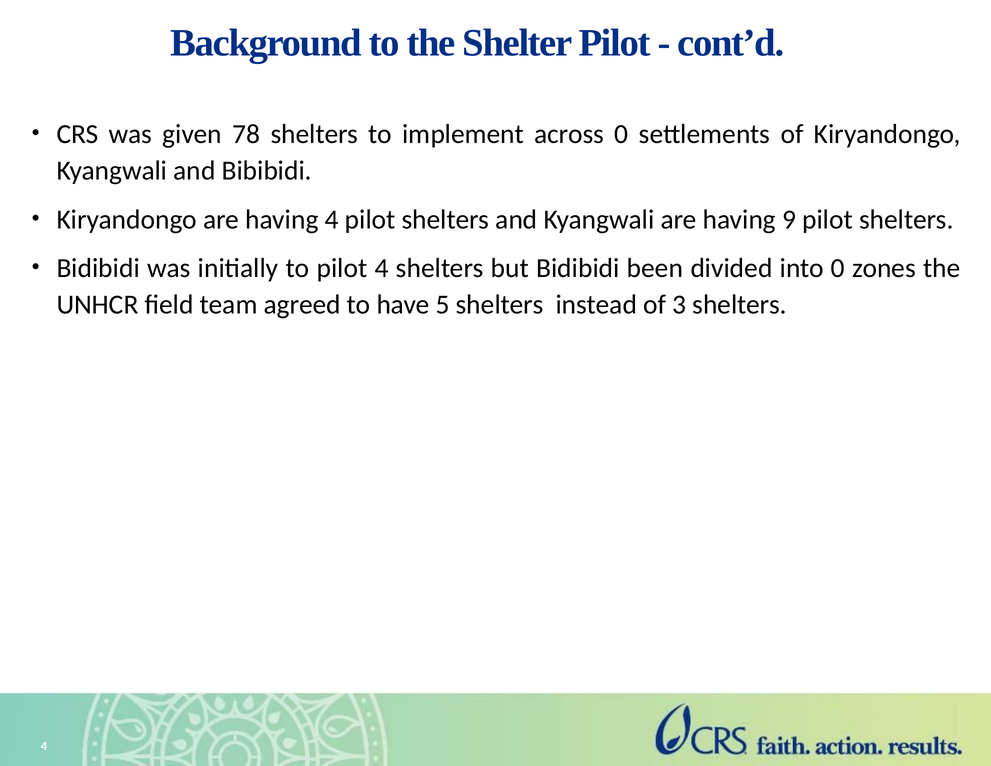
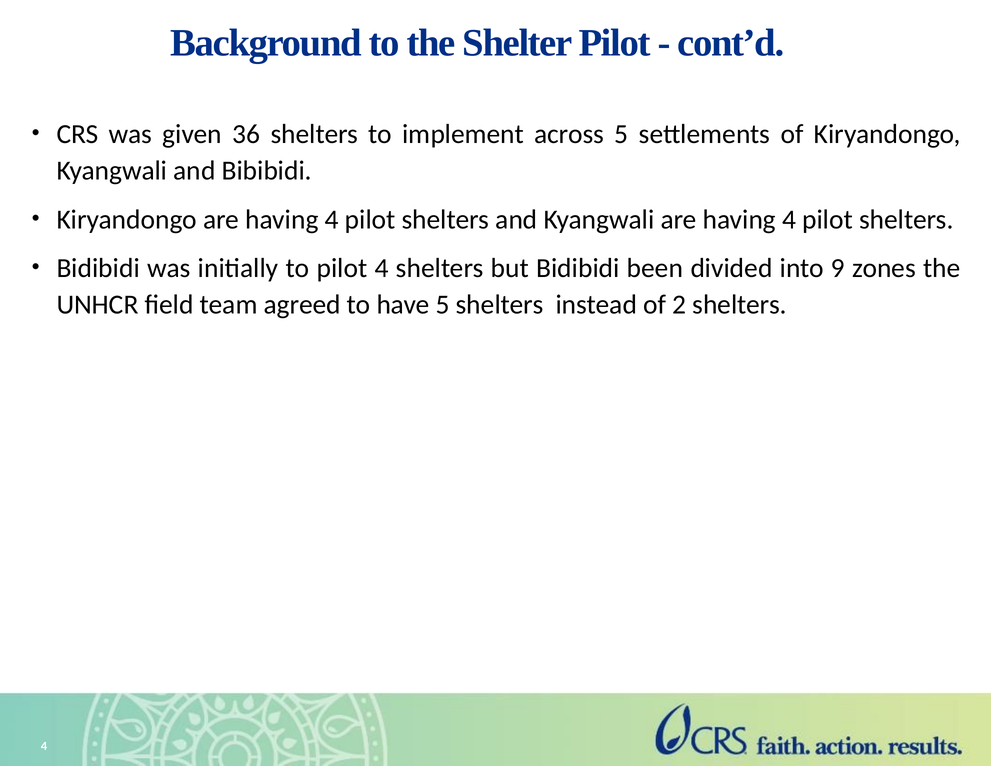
78: 78 -> 36 (246, 134)
across 0: 0 -> 5 (621, 134)
Kyangwali are having 9: 9 -> 4 (789, 219)
into 0: 0 -> 9 (838, 268)
3: 3 -> 2 (679, 304)
